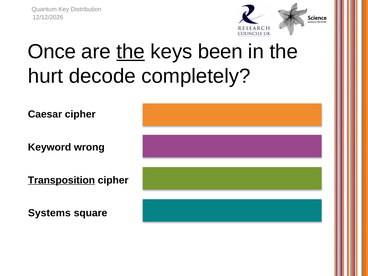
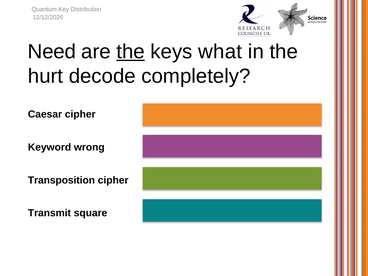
Once: Once -> Need (52, 52)
been: been -> what (220, 52)
Transposition underline: present -> none (61, 180)
Systems: Systems -> Transmit (49, 213)
